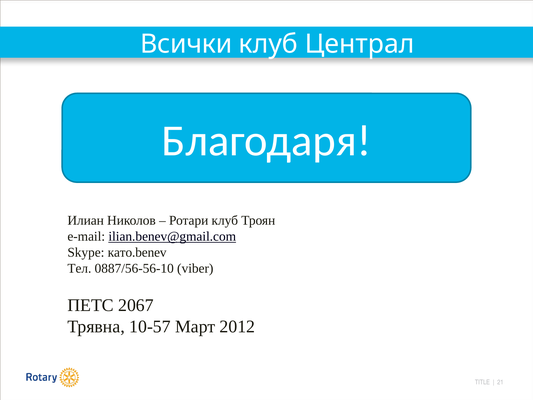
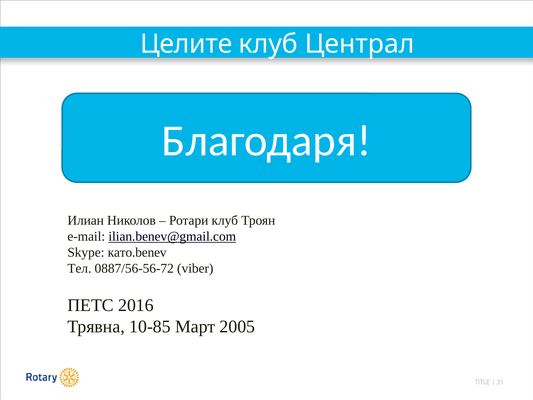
Всички: Всички -> Целите (186, 44)
0887/56-56-10: 0887/56-56-10 -> 0887/56-56-72 (134, 268)
2067: 2067 -> 2016 (136, 305)
10-57: 10-57 -> 10-85 (150, 326)
2012: 2012 -> 2005 (237, 326)
